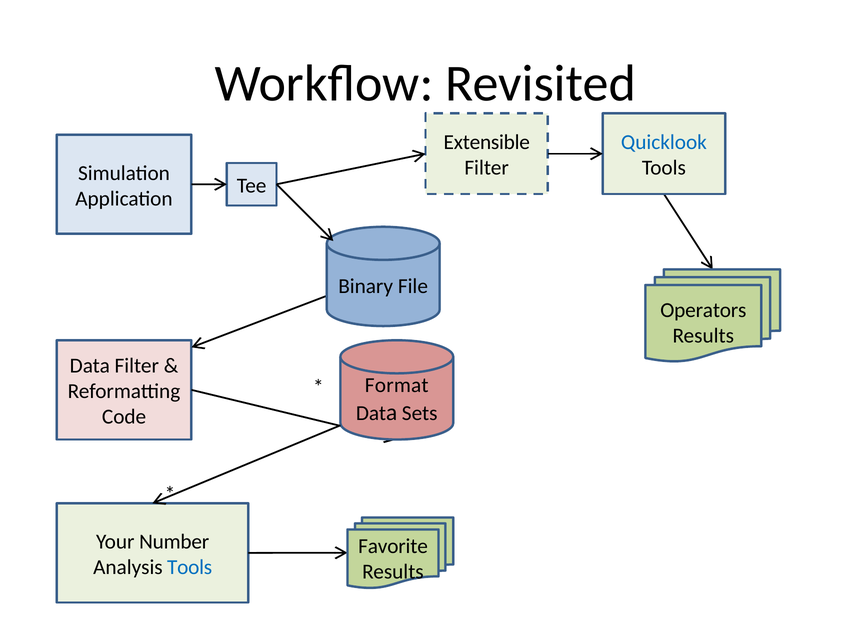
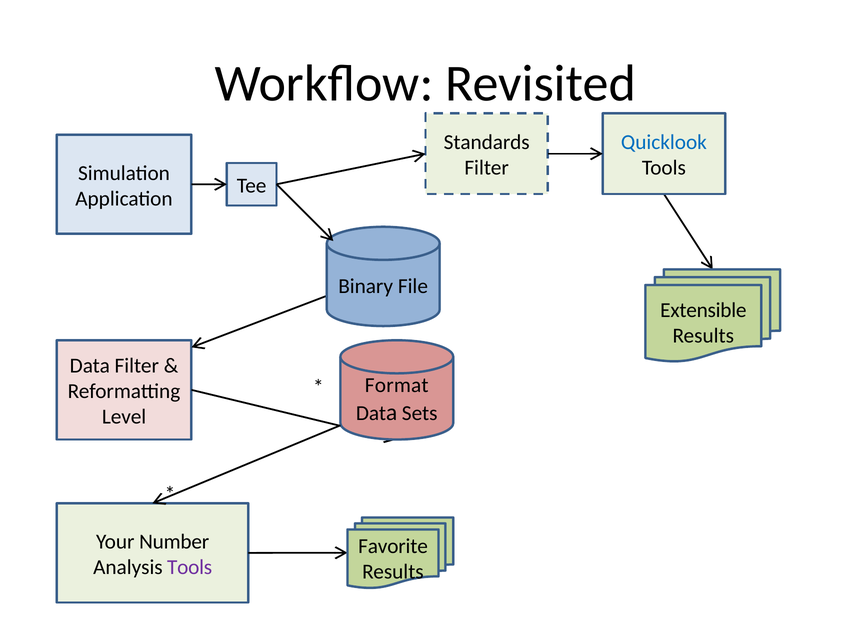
Extensible: Extensible -> Standards (487, 143)
Operators: Operators -> Extensible (703, 310)
Code: Code -> Level (124, 417)
Tools colour: blue -> purple (190, 567)
